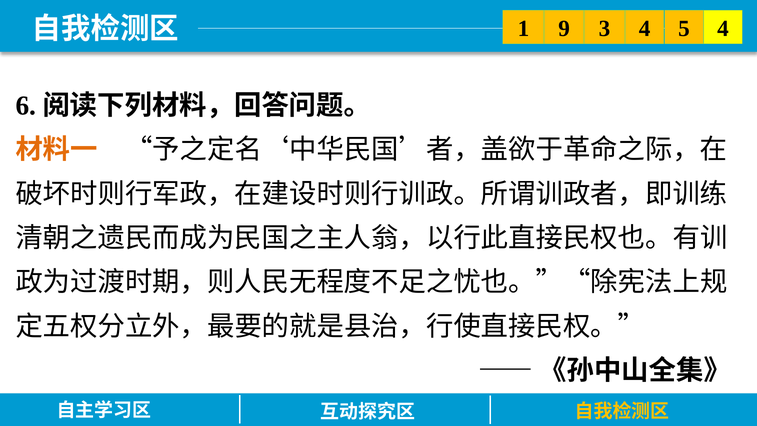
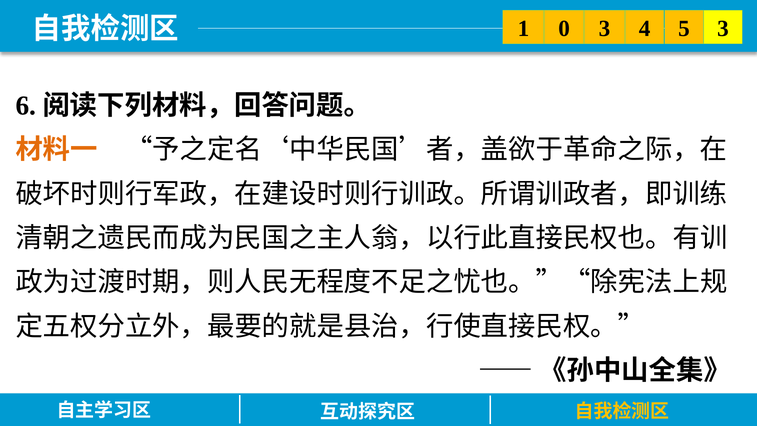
9: 9 -> 0 (564, 29)
5 4: 4 -> 3 (723, 29)
